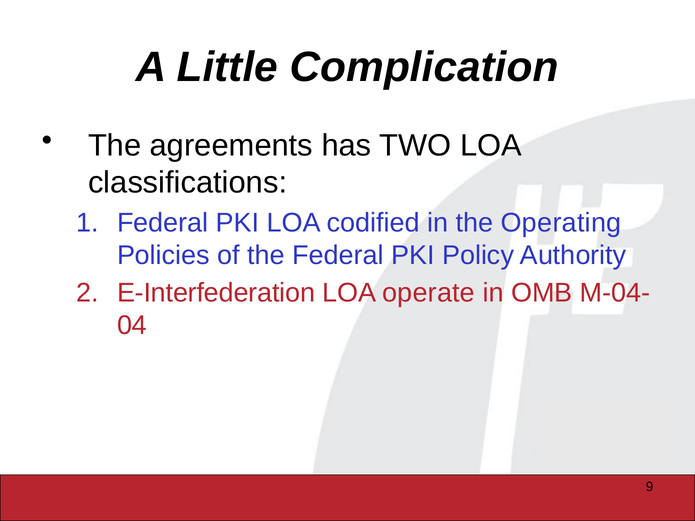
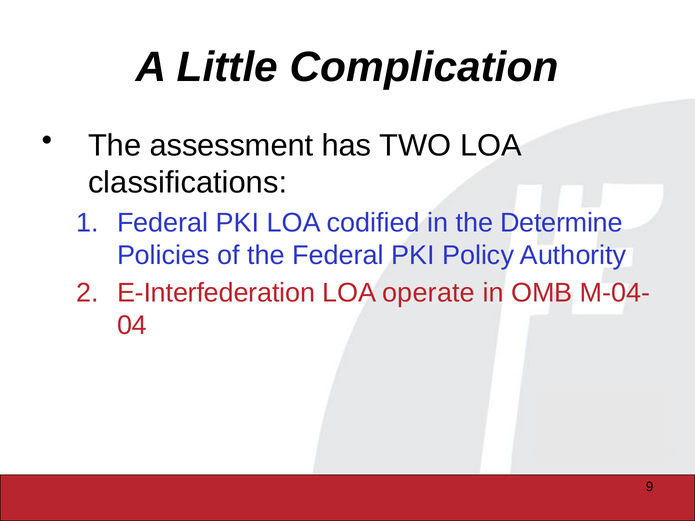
agreements: agreements -> assessment (231, 146)
Operating: Operating -> Determine (561, 223)
